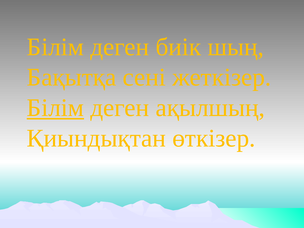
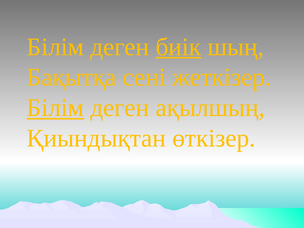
биік underline: none -> present (178, 47)
